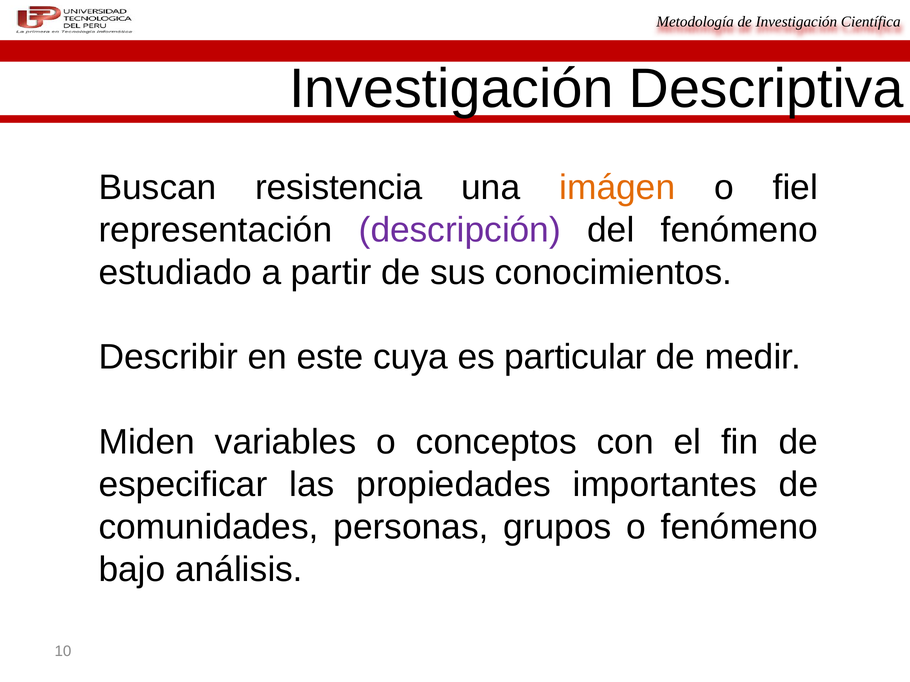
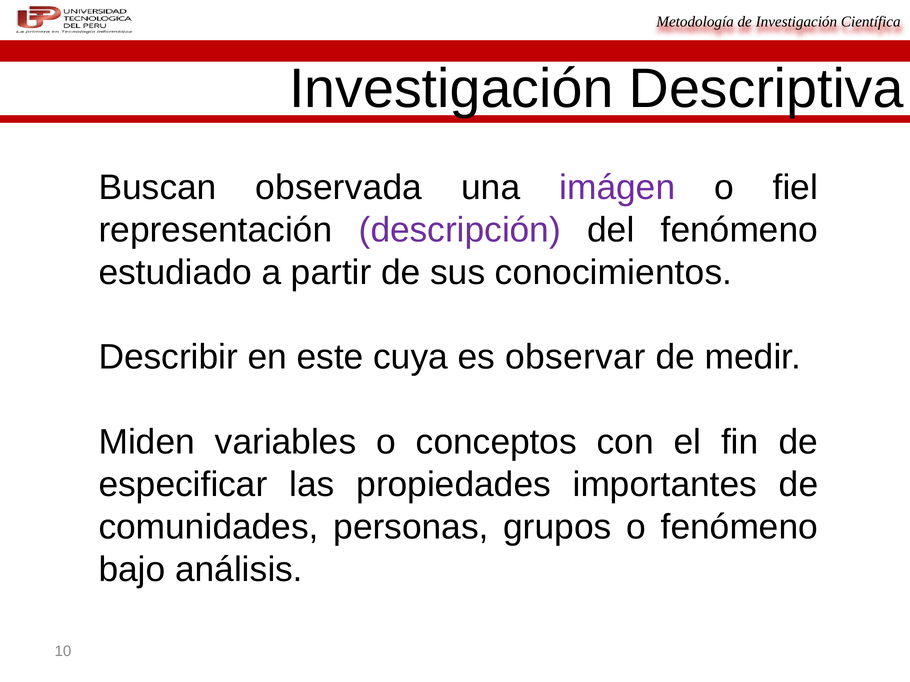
resistencia: resistencia -> observada (339, 188)
imágen colour: orange -> purple (617, 188)
particular: particular -> observar (575, 358)
